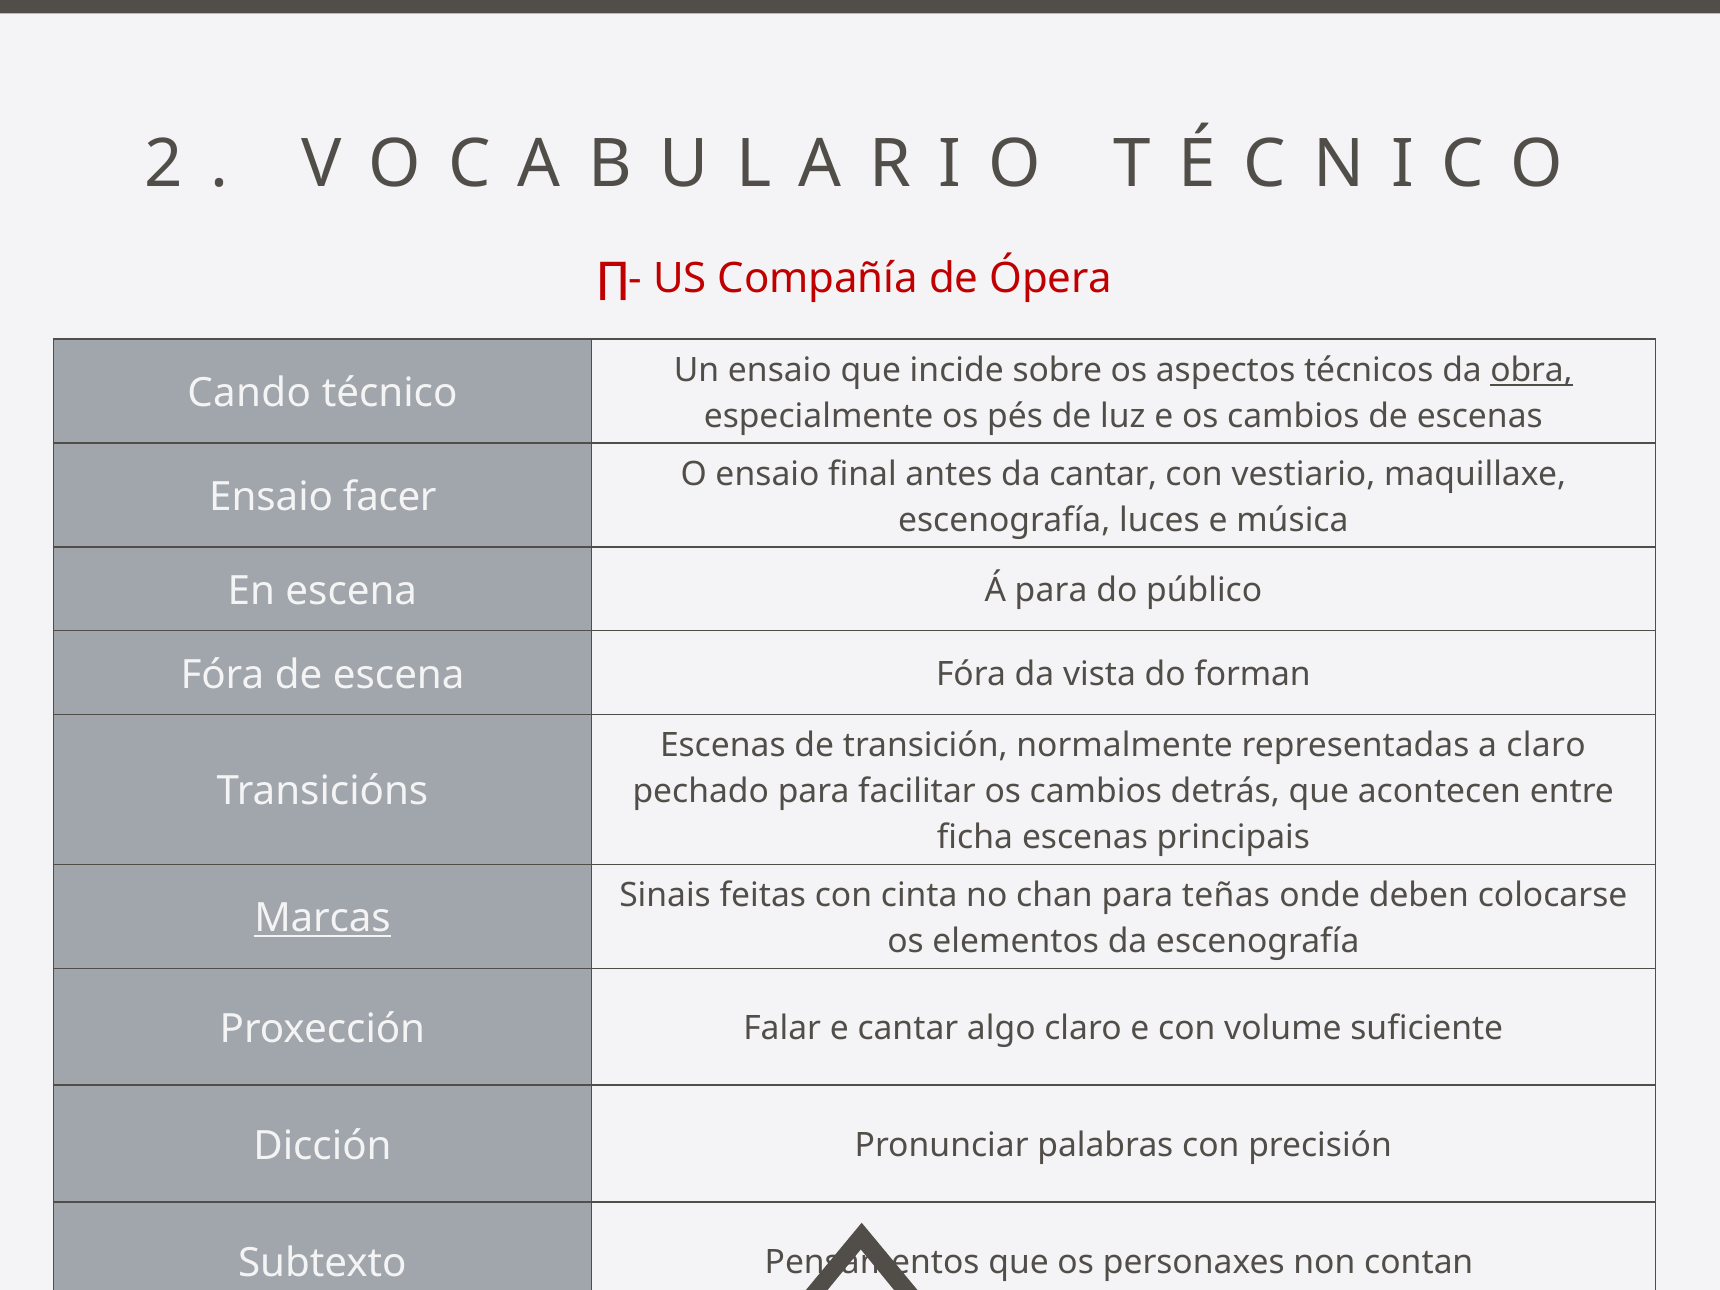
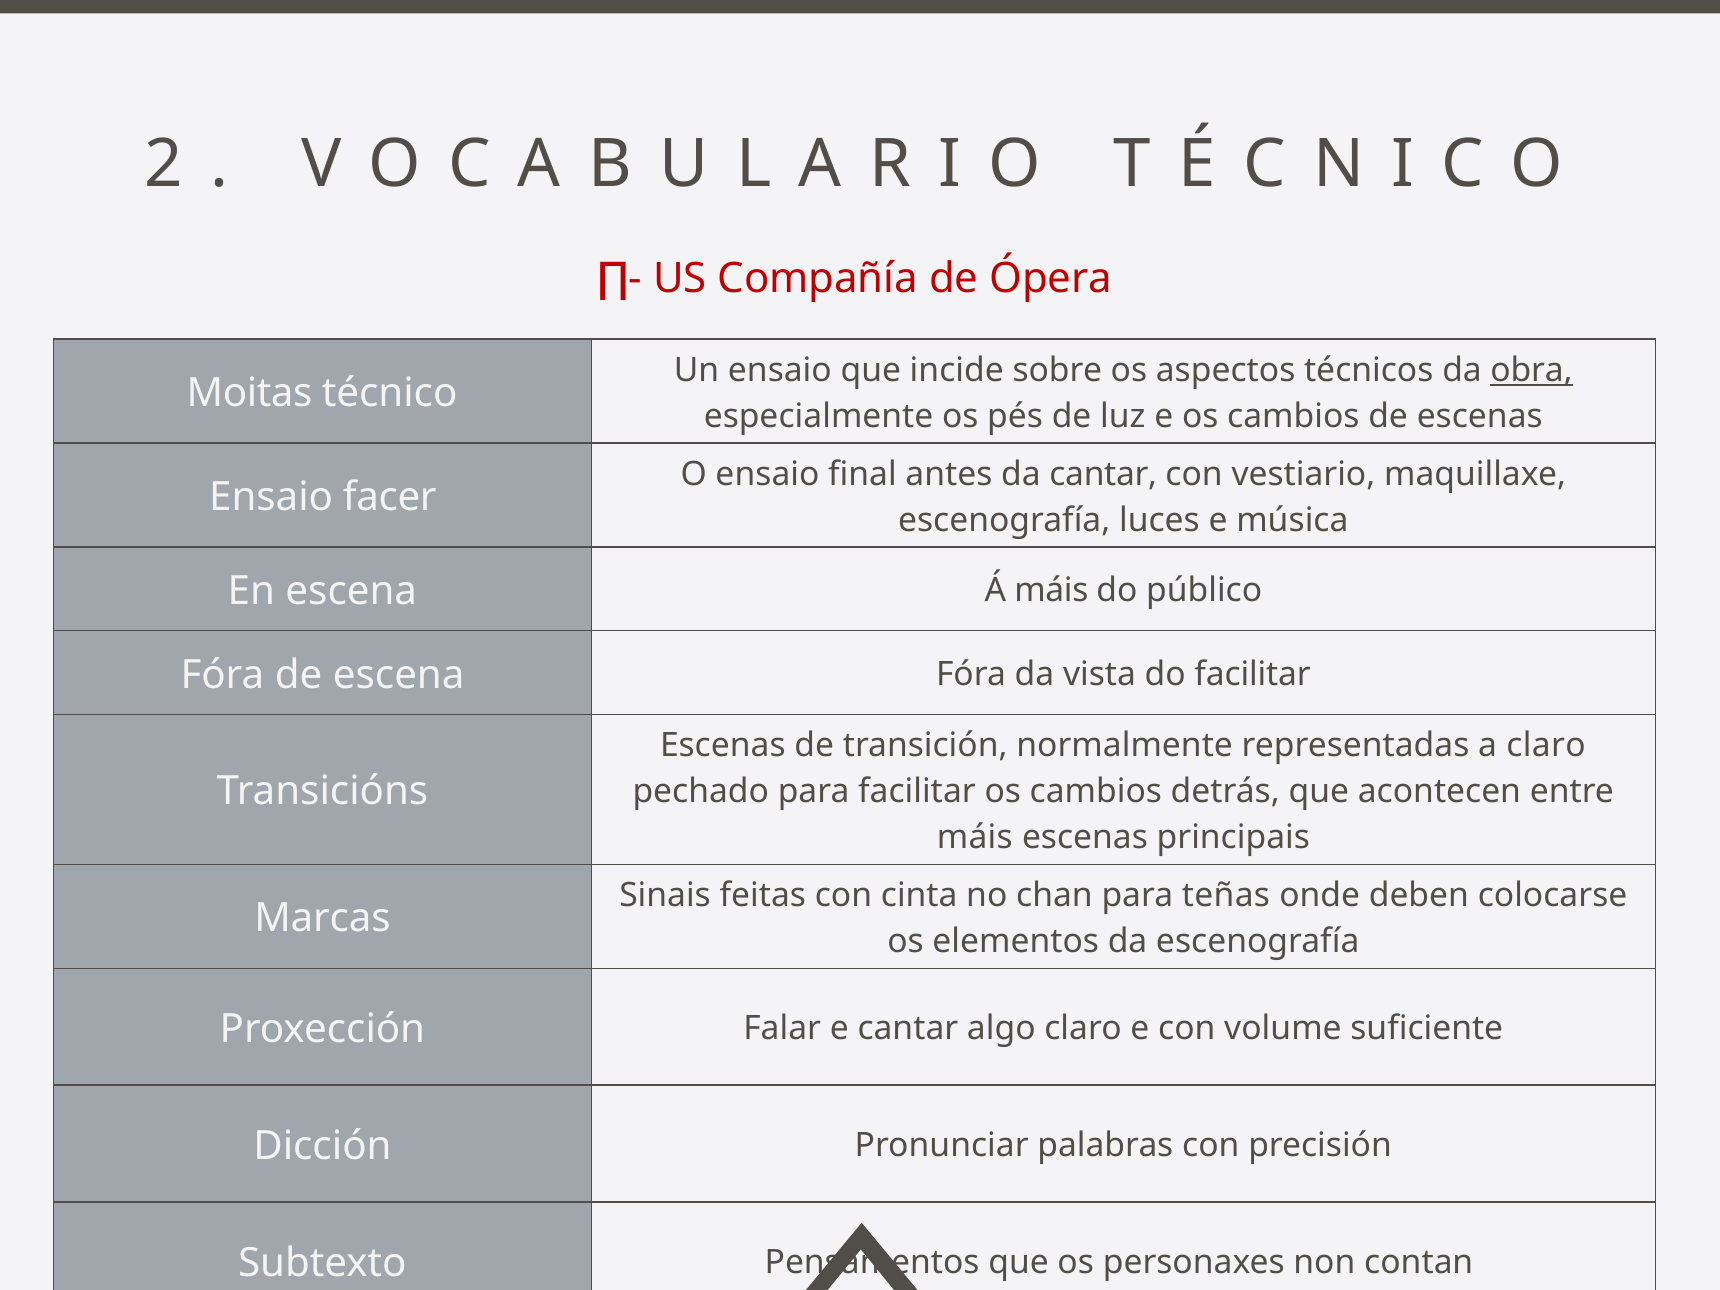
Cando: Cando -> Moitas (250, 393)
Á para: para -> máis (1051, 591)
do forman: forman -> facilitar (1253, 674)
ficha: ficha -> máis (975, 837)
Marcas underline: present -> none (323, 919)
